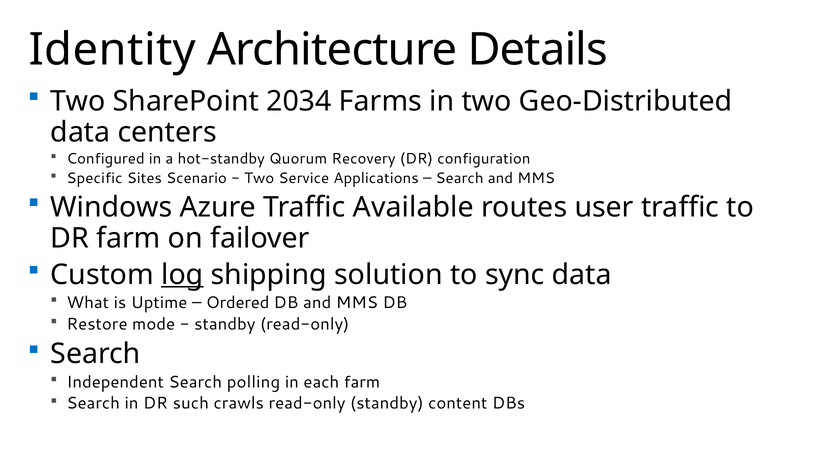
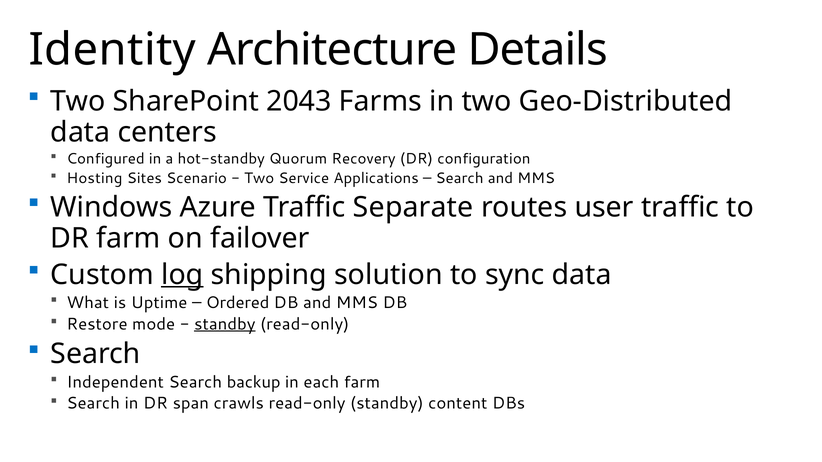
2034: 2034 -> 2043 (299, 101)
Specific: Specific -> Hosting (94, 178)
Available: Available -> Separate (413, 207)
standby underline: none -> present (225, 324)
polling: polling -> backup (254, 382)
such: such -> span (191, 404)
